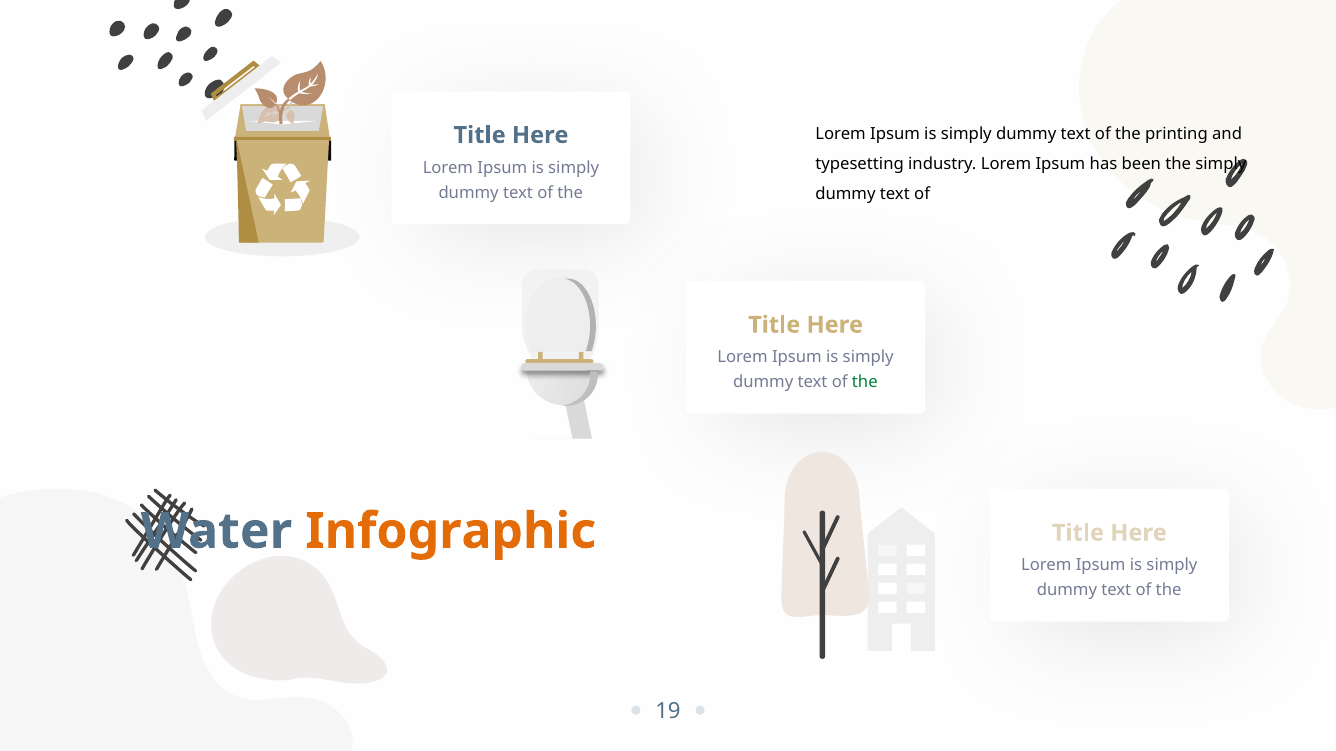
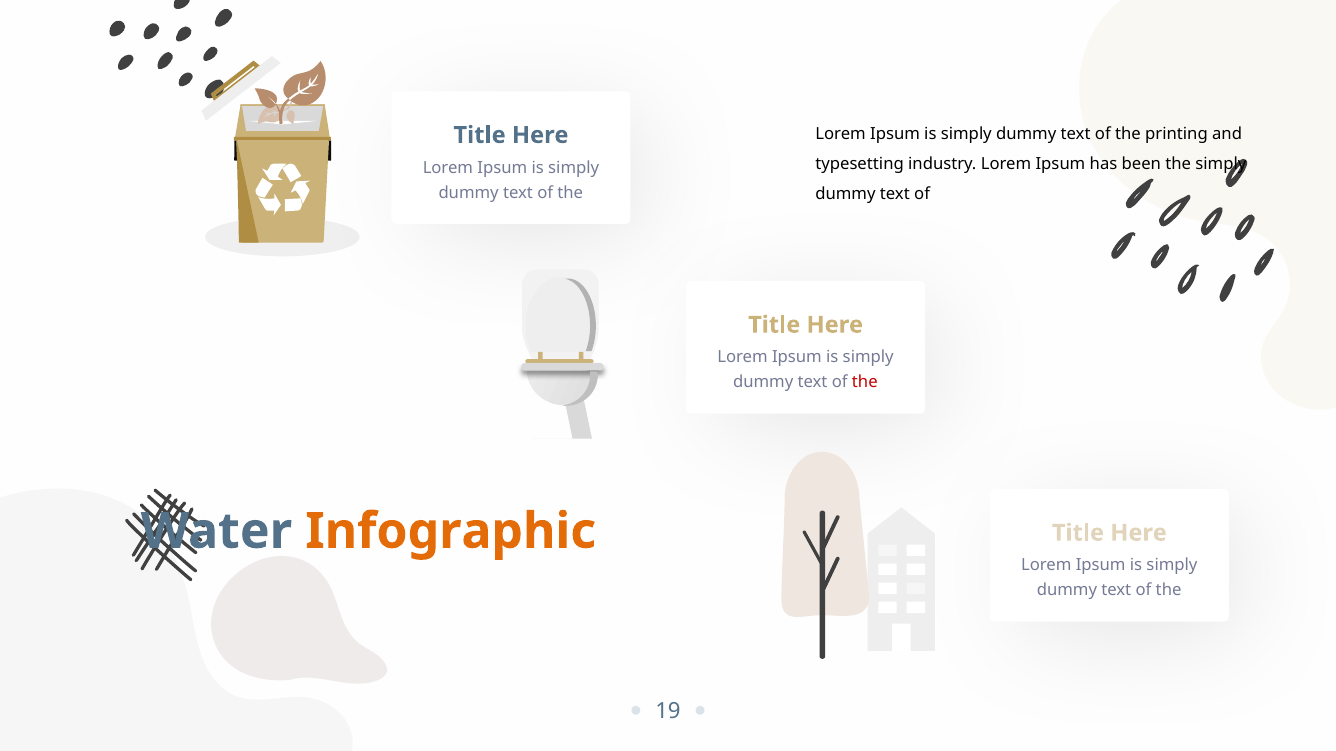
the colour: green -> red (865, 383)
